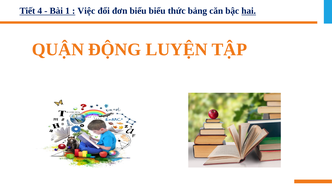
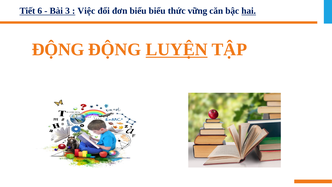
4: 4 -> 6 (40, 11)
1: 1 -> 3 (67, 11)
bảng: bảng -> vững (197, 11)
QUẬN: QUẬN -> ĐỘNG (58, 50)
LUYỆN underline: none -> present (177, 50)
